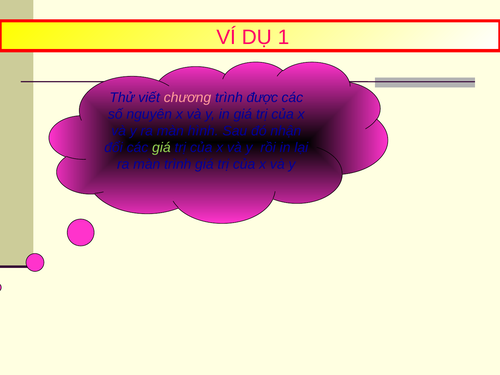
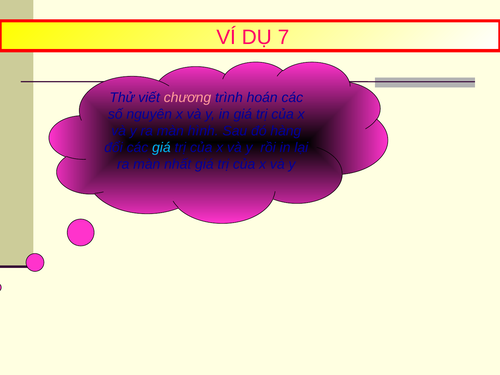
1: 1 -> 7 (283, 37)
được: được -> hoán (262, 98)
nhận: nhận -> hàng (286, 131)
giá colour: light green -> light blue (161, 148)
màn trình: trình -> nhất (178, 164)
